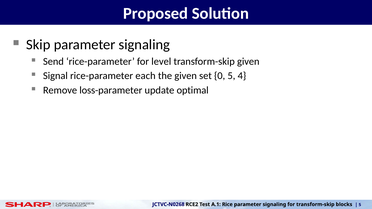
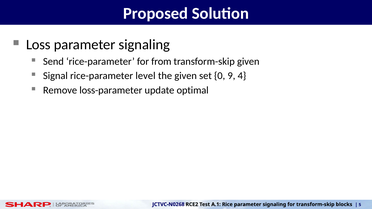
Skip: Skip -> Loss (38, 45)
level: level -> from (161, 61)
each: each -> level (145, 76)
0 5: 5 -> 9 (231, 76)
